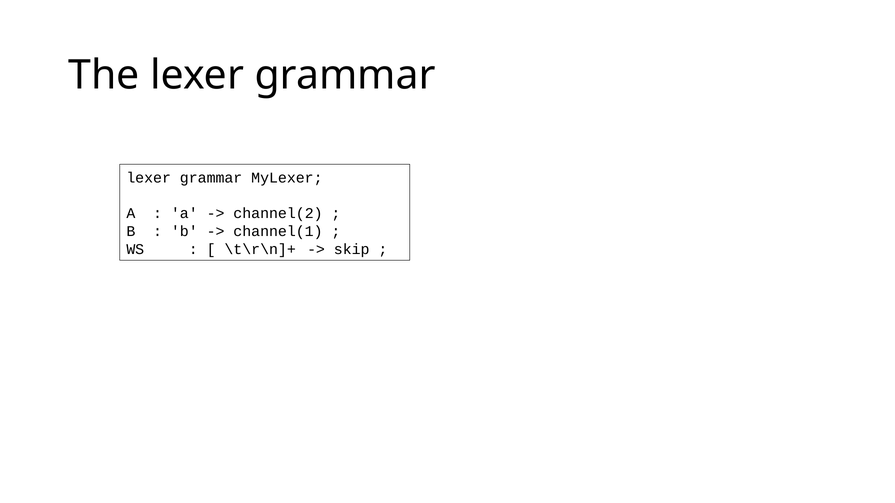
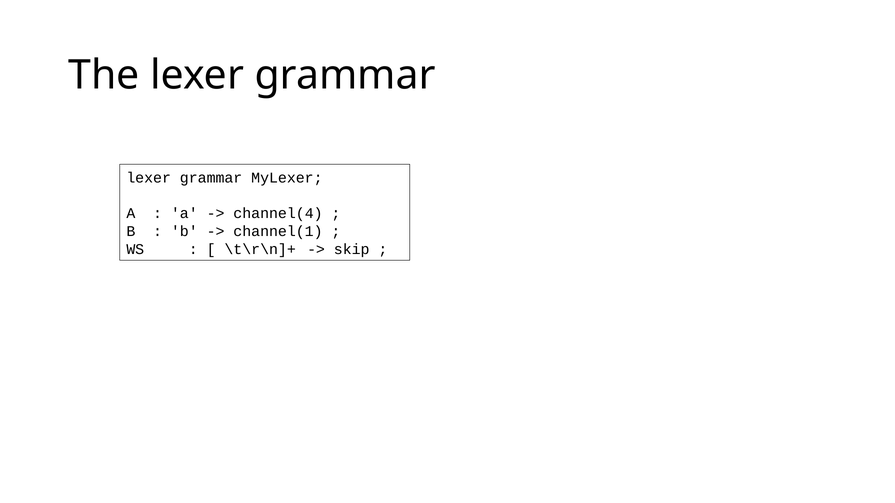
channel(2: channel(2 -> channel(4 (278, 214)
